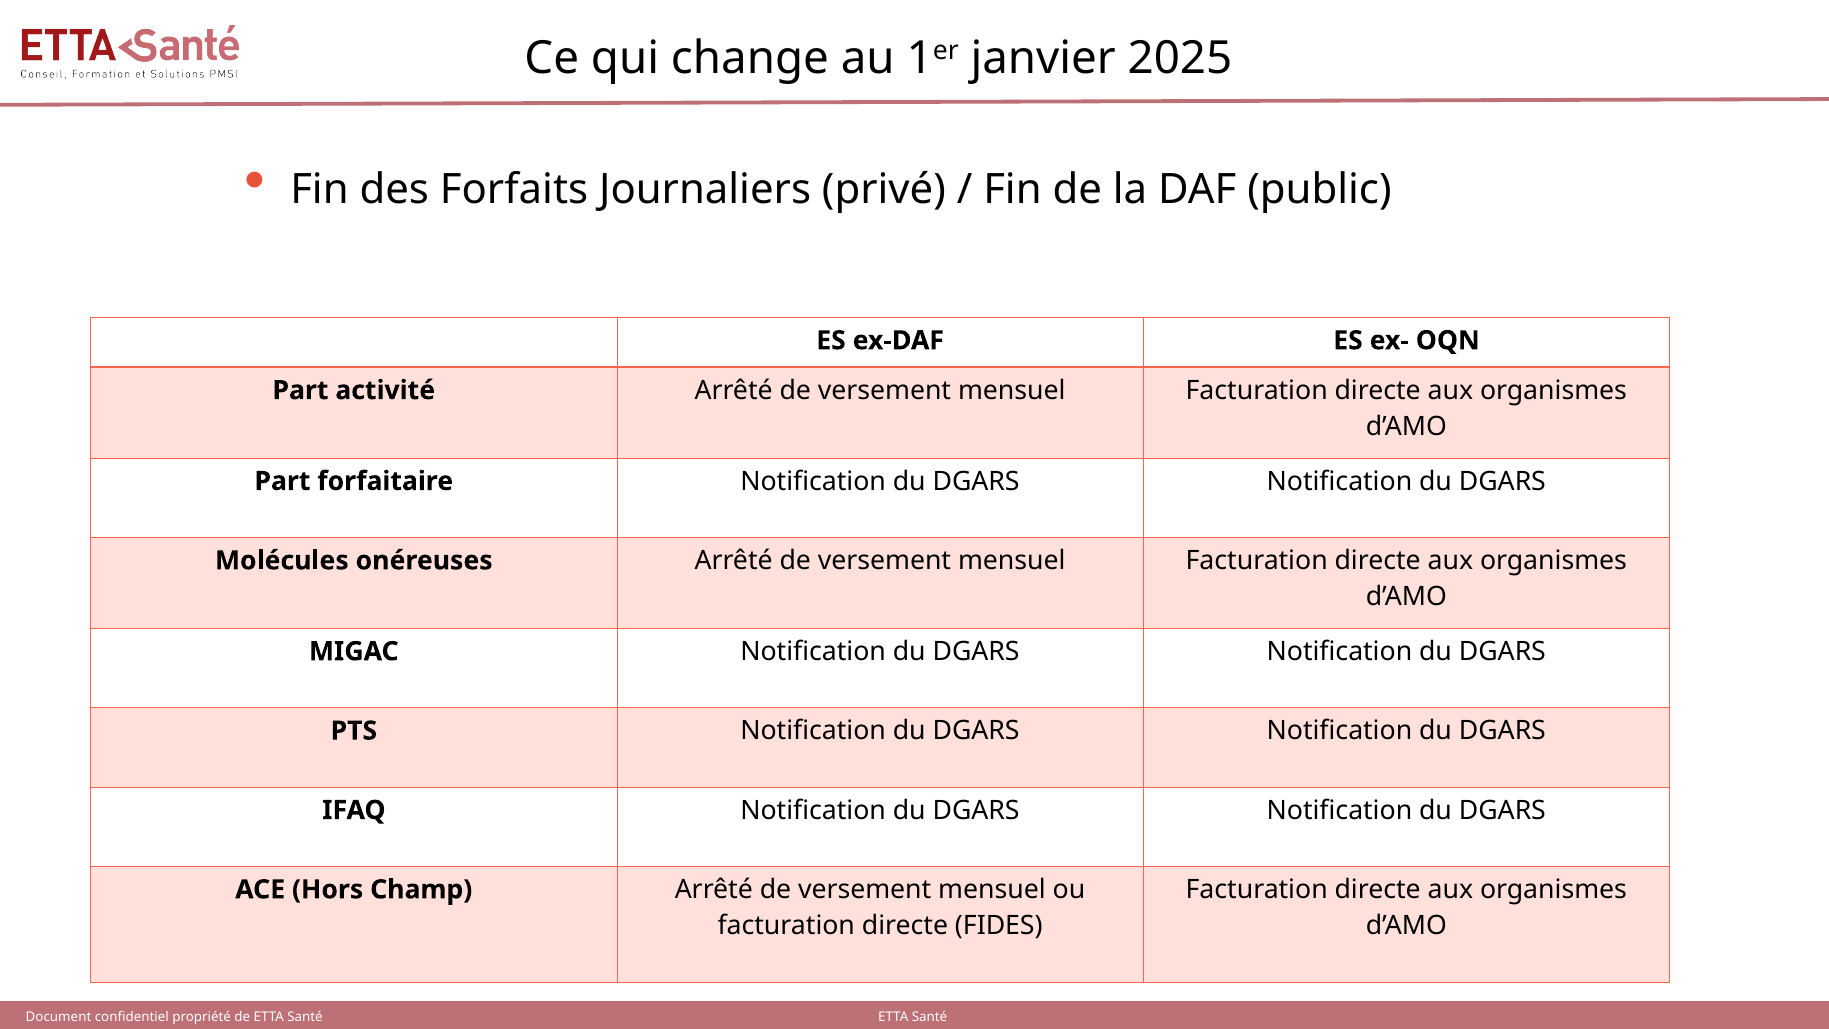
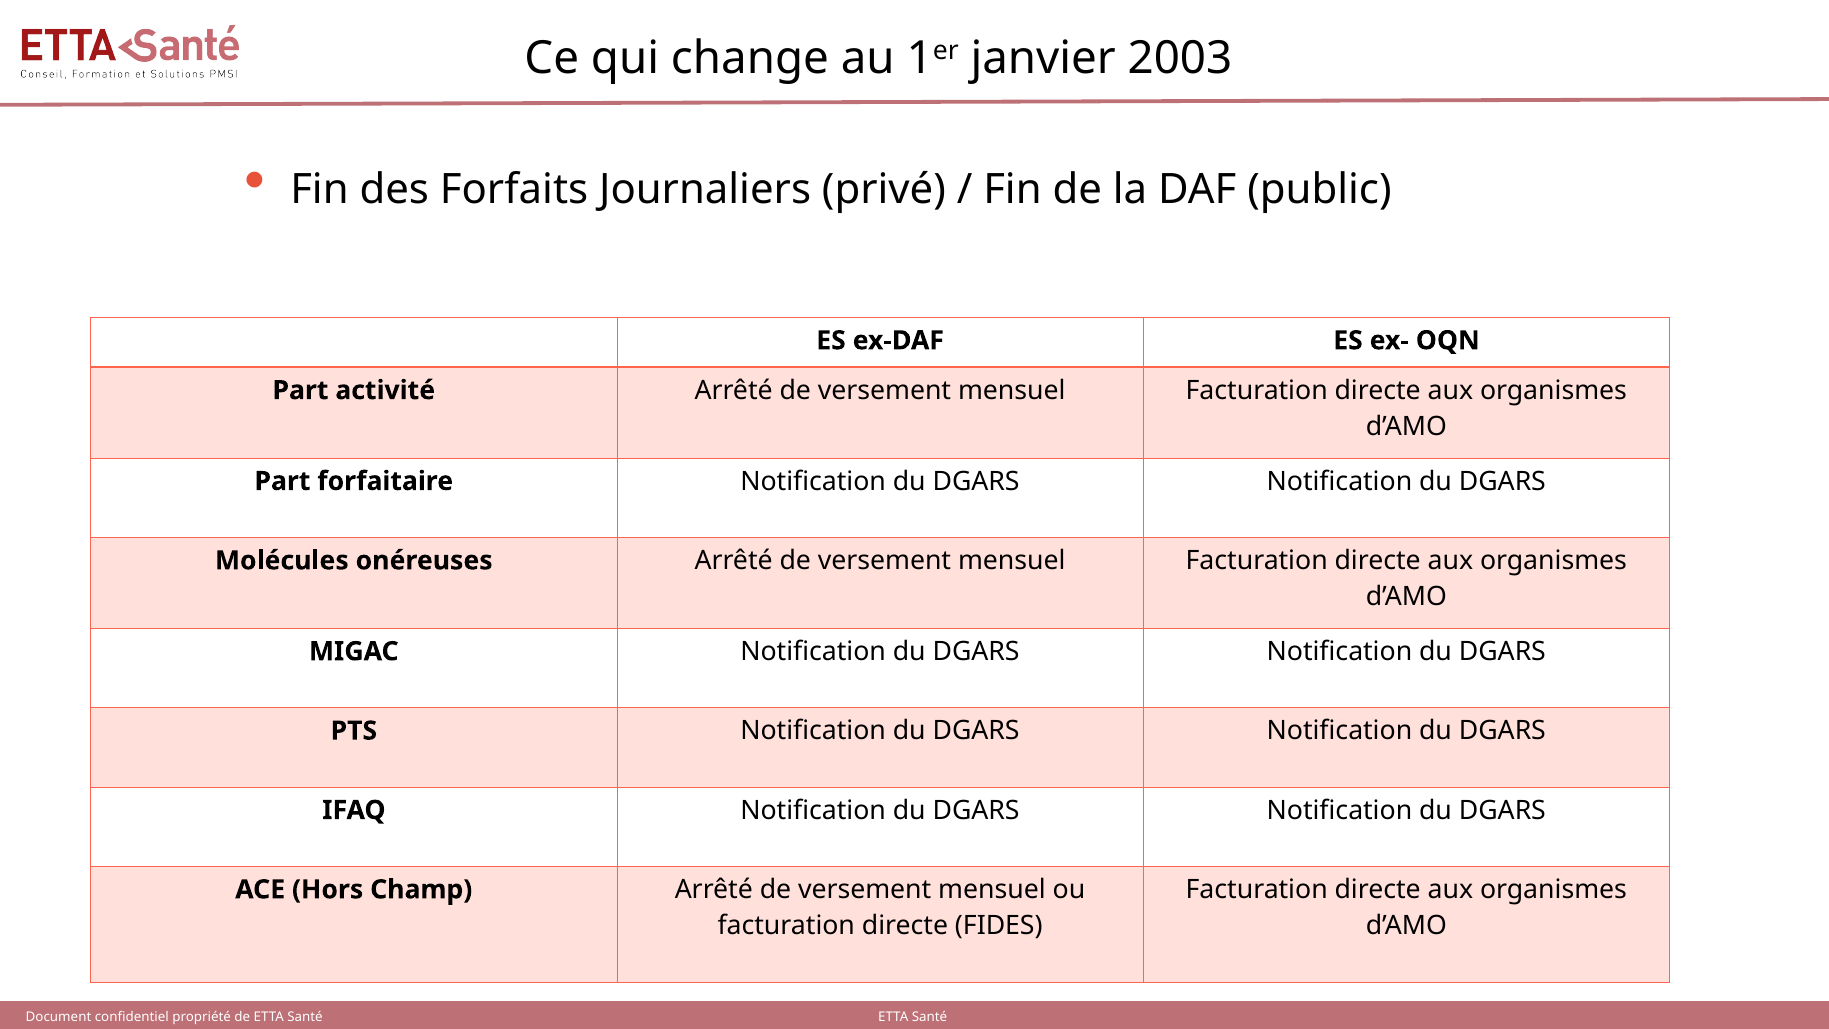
2025: 2025 -> 2003 (1180, 58)
